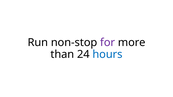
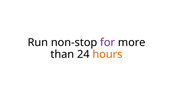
hours colour: blue -> orange (107, 54)
